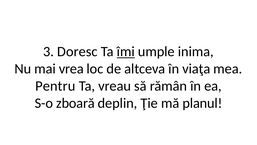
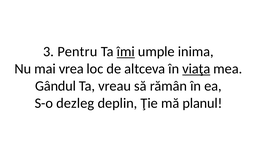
Doresc: Doresc -> Pentru (77, 51)
viaţa underline: none -> present (196, 69)
Pentru: Pentru -> Gândul (55, 86)
zboară: zboară -> dezleg (75, 103)
